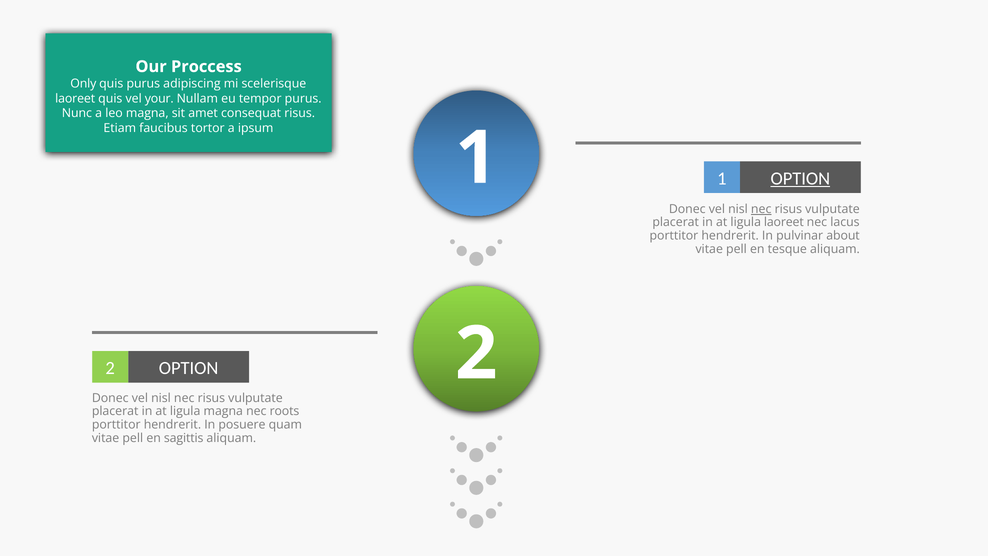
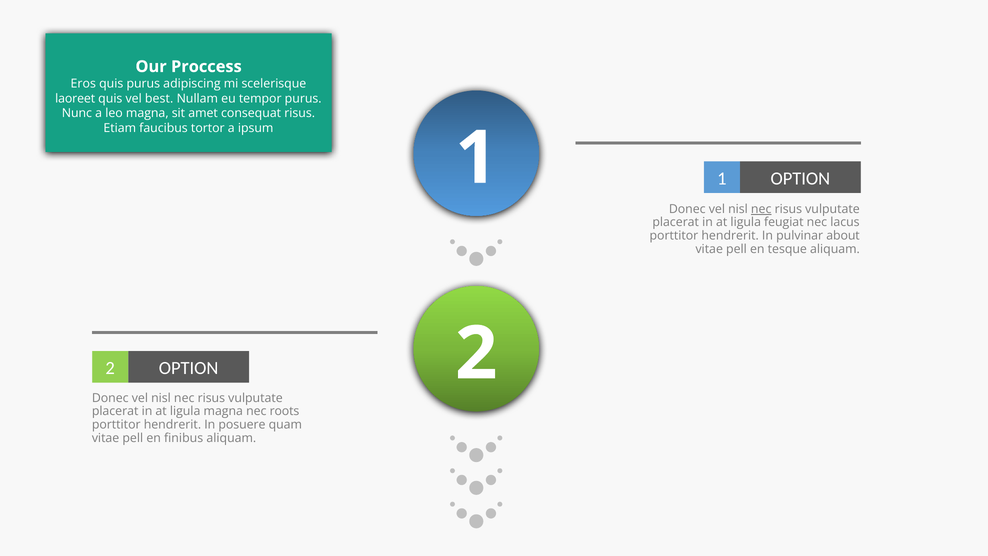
Only: Only -> Eros (83, 84)
your: your -> best (159, 98)
OPTION underline: present -> none (800, 178)
ligula laoreet: laoreet -> feugiat (784, 222)
sagittis: sagittis -> finibus (184, 438)
